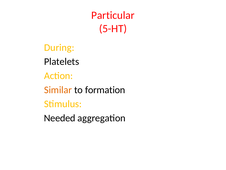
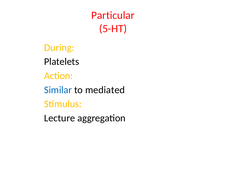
Similar colour: orange -> blue (58, 90)
formation: formation -> mediated (105, 90)
Needed: Needed -> Lecture (60, 118)
